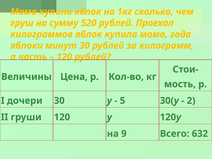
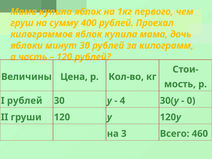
сколько: сколько -> первого (154, 12)
520: 520 -> 400 (89, 23)
года: года -> дочь (181, 34)
I дочери: дочери -> рублей (25, 101)
5: 5 -> 4 (122, 101)
2: 2 -> 0 (191, 101)
9: 9 -> 3 (124, 134)
632: 632 -> 460 (200, 134)
